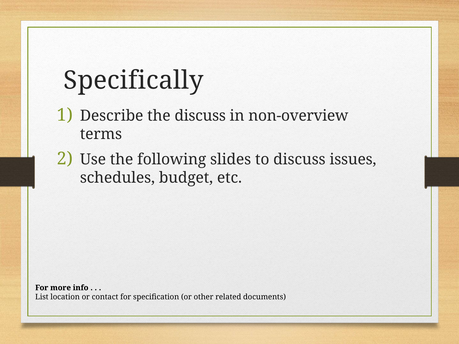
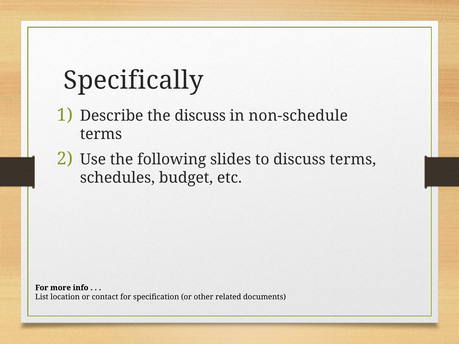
non-overview: non-overview -> non-schedule (298, 116)
discuss issues: issues -> terms (353, 160)
